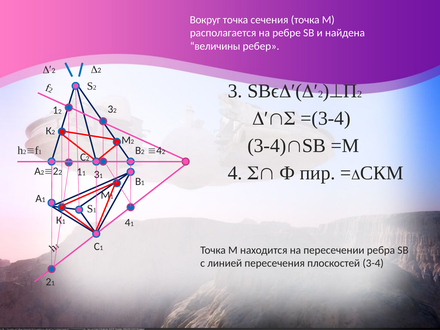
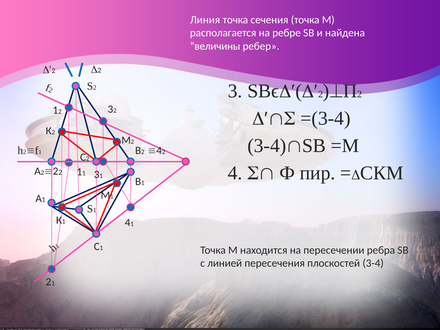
Вокруг: Вокруг -> Линия (205, 20)
